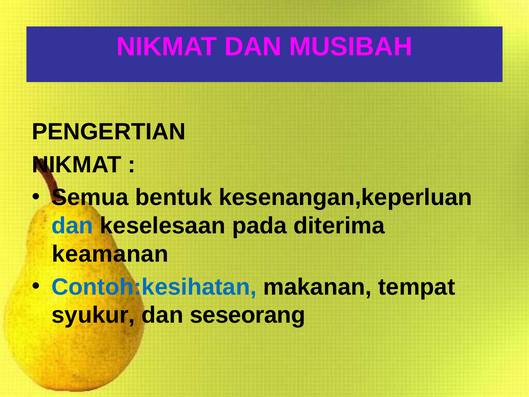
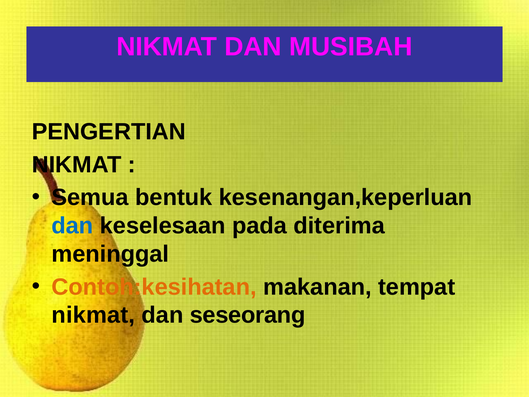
keamanan: keamanan -> meninggal (110, 254)
Contoh:kesihatan colour: blue -> orange (154, 287)
syukur: syukur -> nikmat (93, 315)
